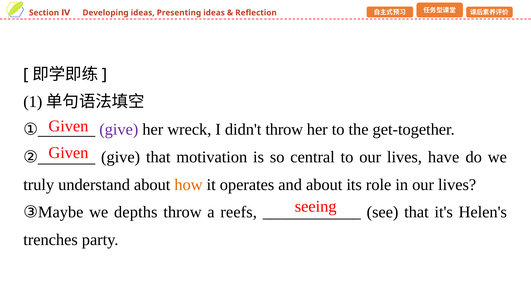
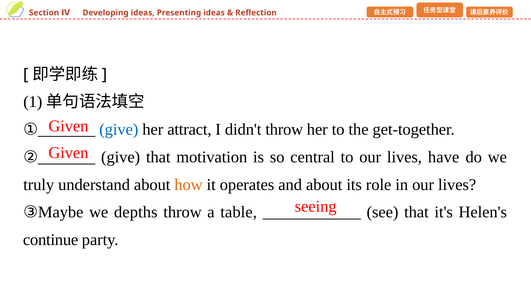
give colour: purple -> blue (119, 129)
wreck: wreck -> attract (189, 129)
reefs: reefs -> table (239, 212)
trenches: trenches -> continue (51, 239)
